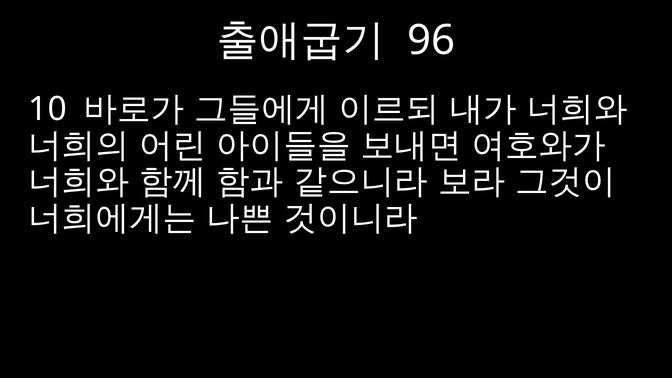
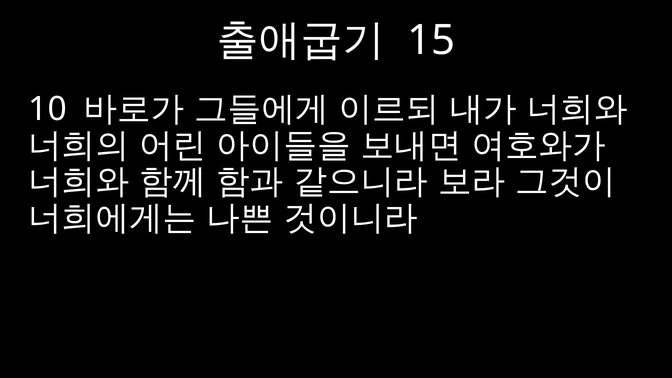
96: 96 -> 15 (431, 40)
